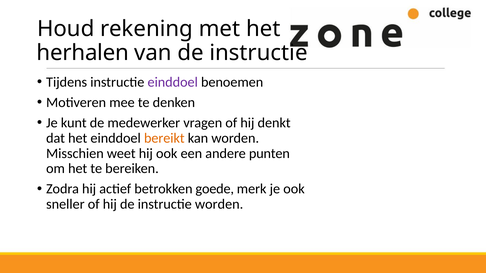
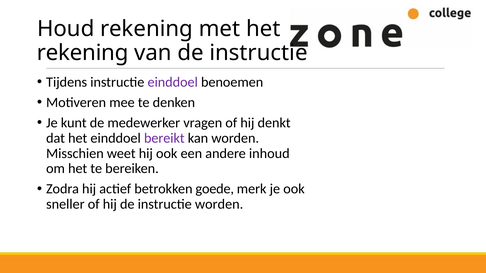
herhalen: herhalen -> rekening (83, 53)
bereikt colour: orange -> purple (164, 138)
punten: punten -> inhoud (269, 154)
